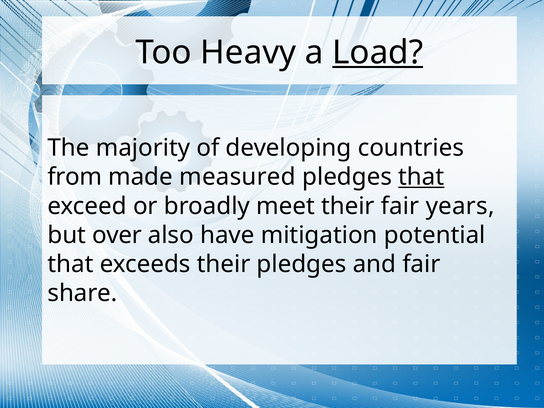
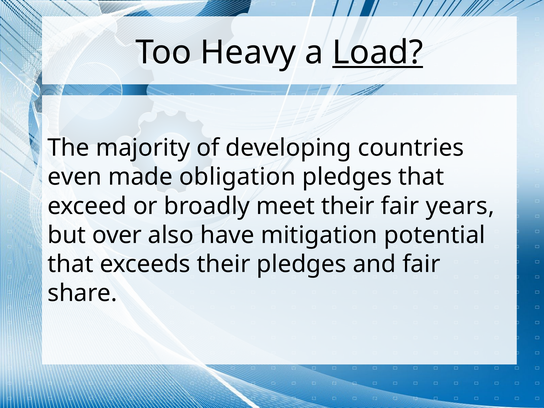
from: from -> even (75, 177)
measured: measured -> obligation (237, 177)
that underline: present -> none (421, 177)
